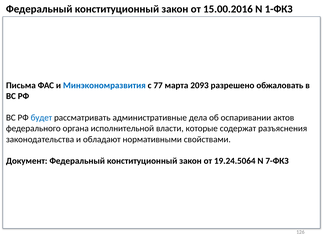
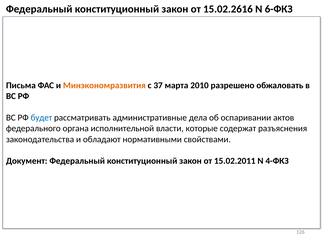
15.00.2016: 15.00.2016 -> 15.02.2616 (228, 9)
1-ФКЗ: 1-ФКЗ -> 6-ФКЗ (279, 9)
Минэкономразвития colour: blue -> orange (104, 85)
77: 77 -> 37 (158, 85)
2093: 2093 -> 2010 (200, 85)
19.24.5064: 19.24.5064 -> 15.02.2011 (235, 161)
7-ФКЗ: 7-ФКЗ -> 4-ФКЗ (277, 161)
